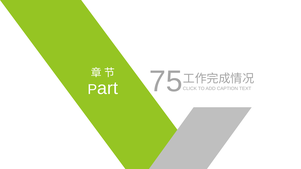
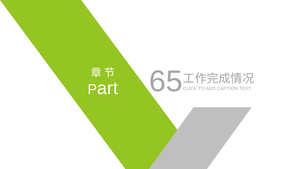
75: 75 -> 65 (166, 82)
